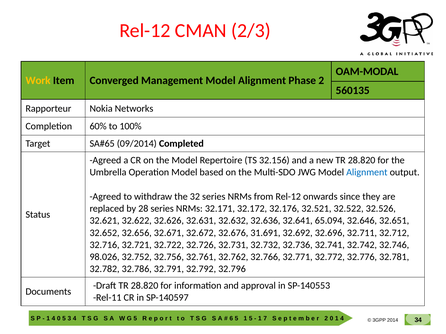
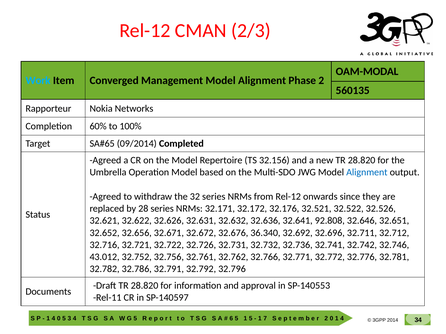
Work colour: yellow -> light blue (38, 81)
65.094: 65.094 -> 92.808 (330, 221)
31.691: 31.691 -> 36.340 (265, 233)
98.026: 98.026 -> 43.012 (105, 257)
